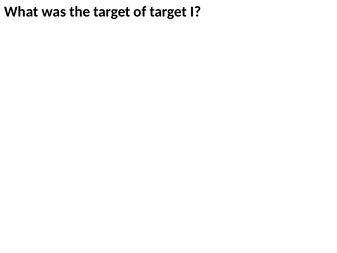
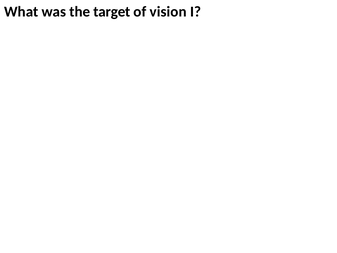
of target: target -> vision (168, 12)
